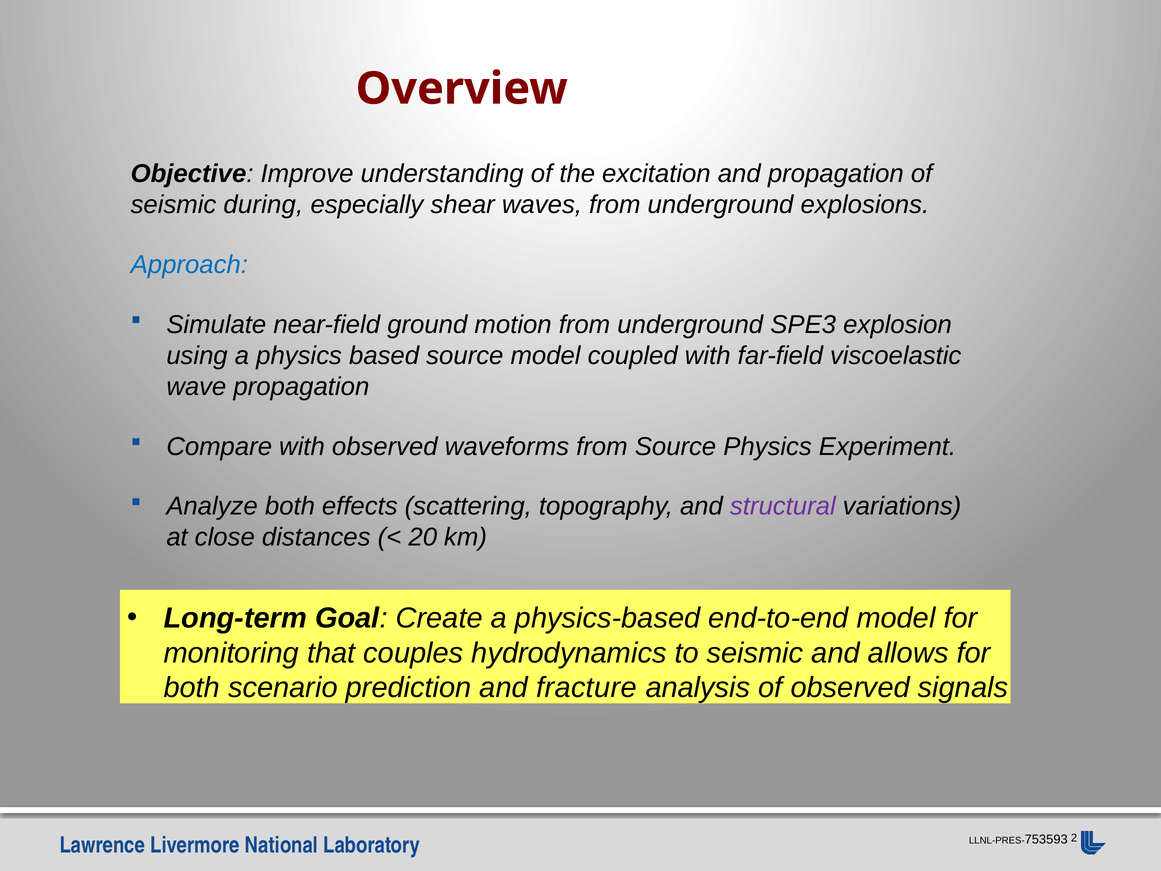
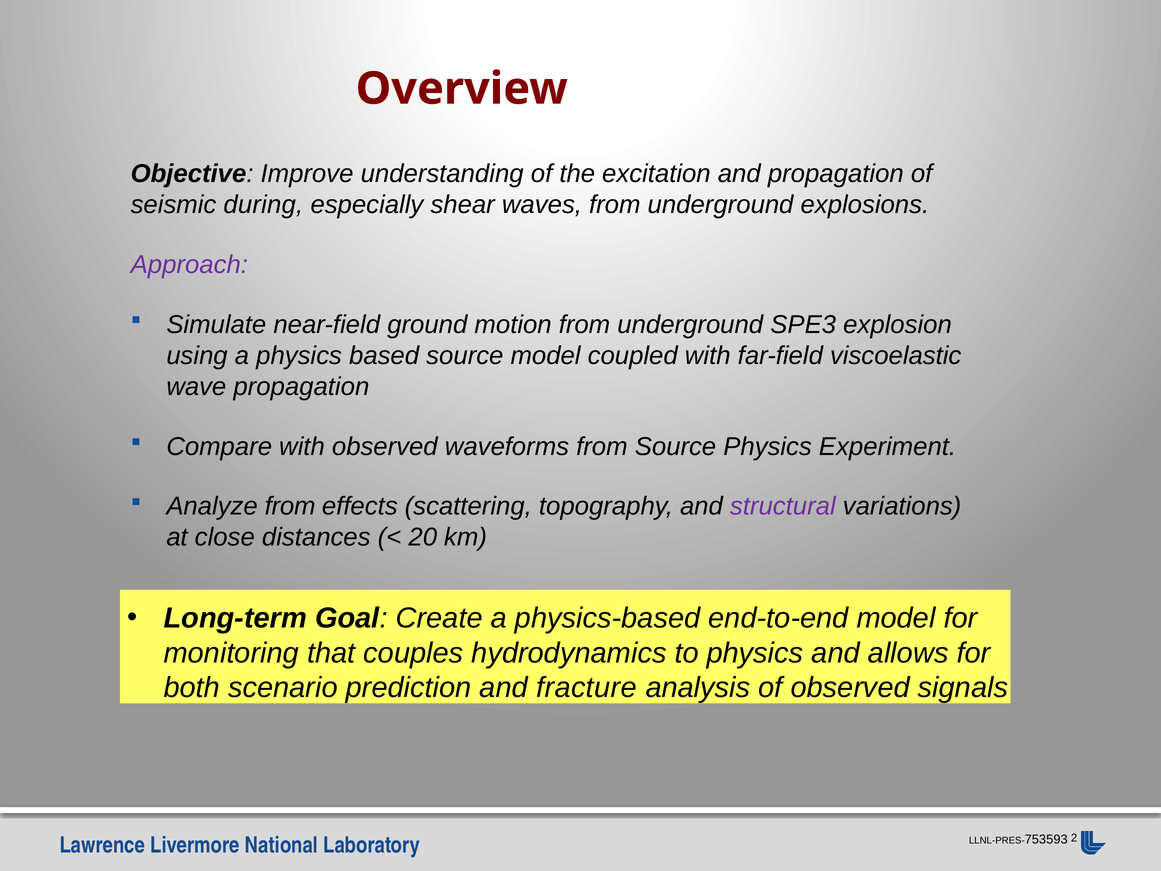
Approach colour: blue -> purple (189, 265)
Analyze both: both -> from (290, 506)
to seismic: seismic -> physics (755, 653)
